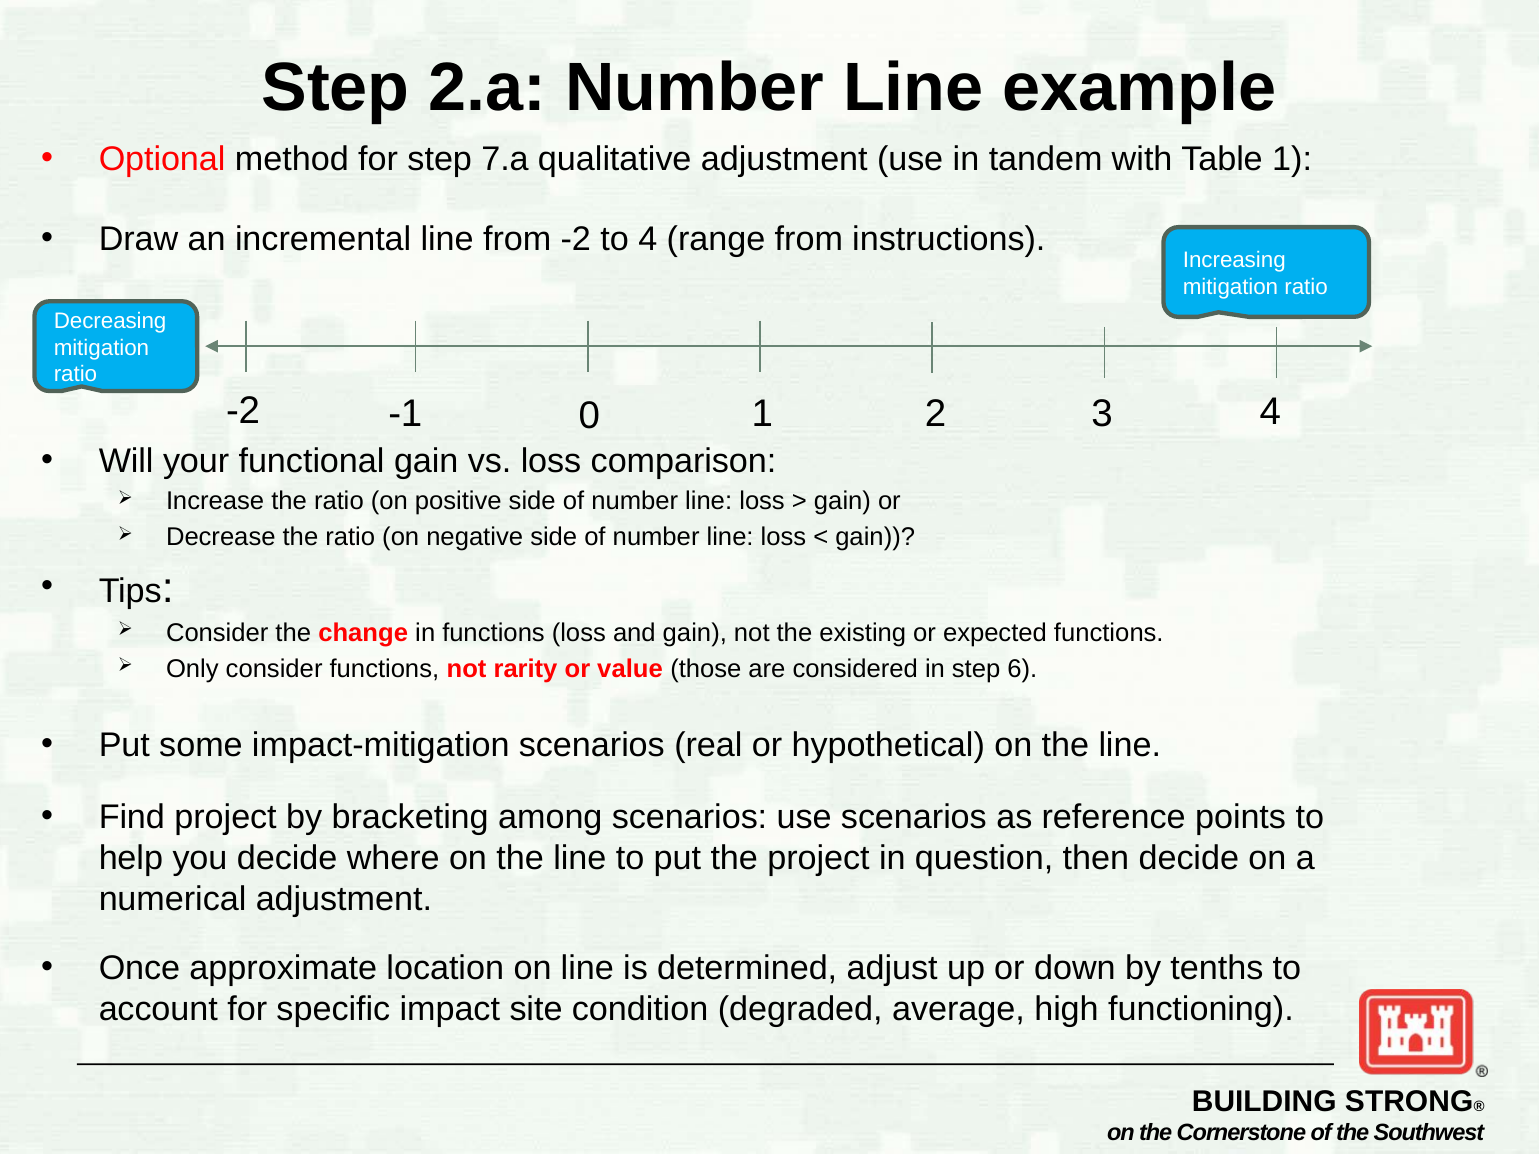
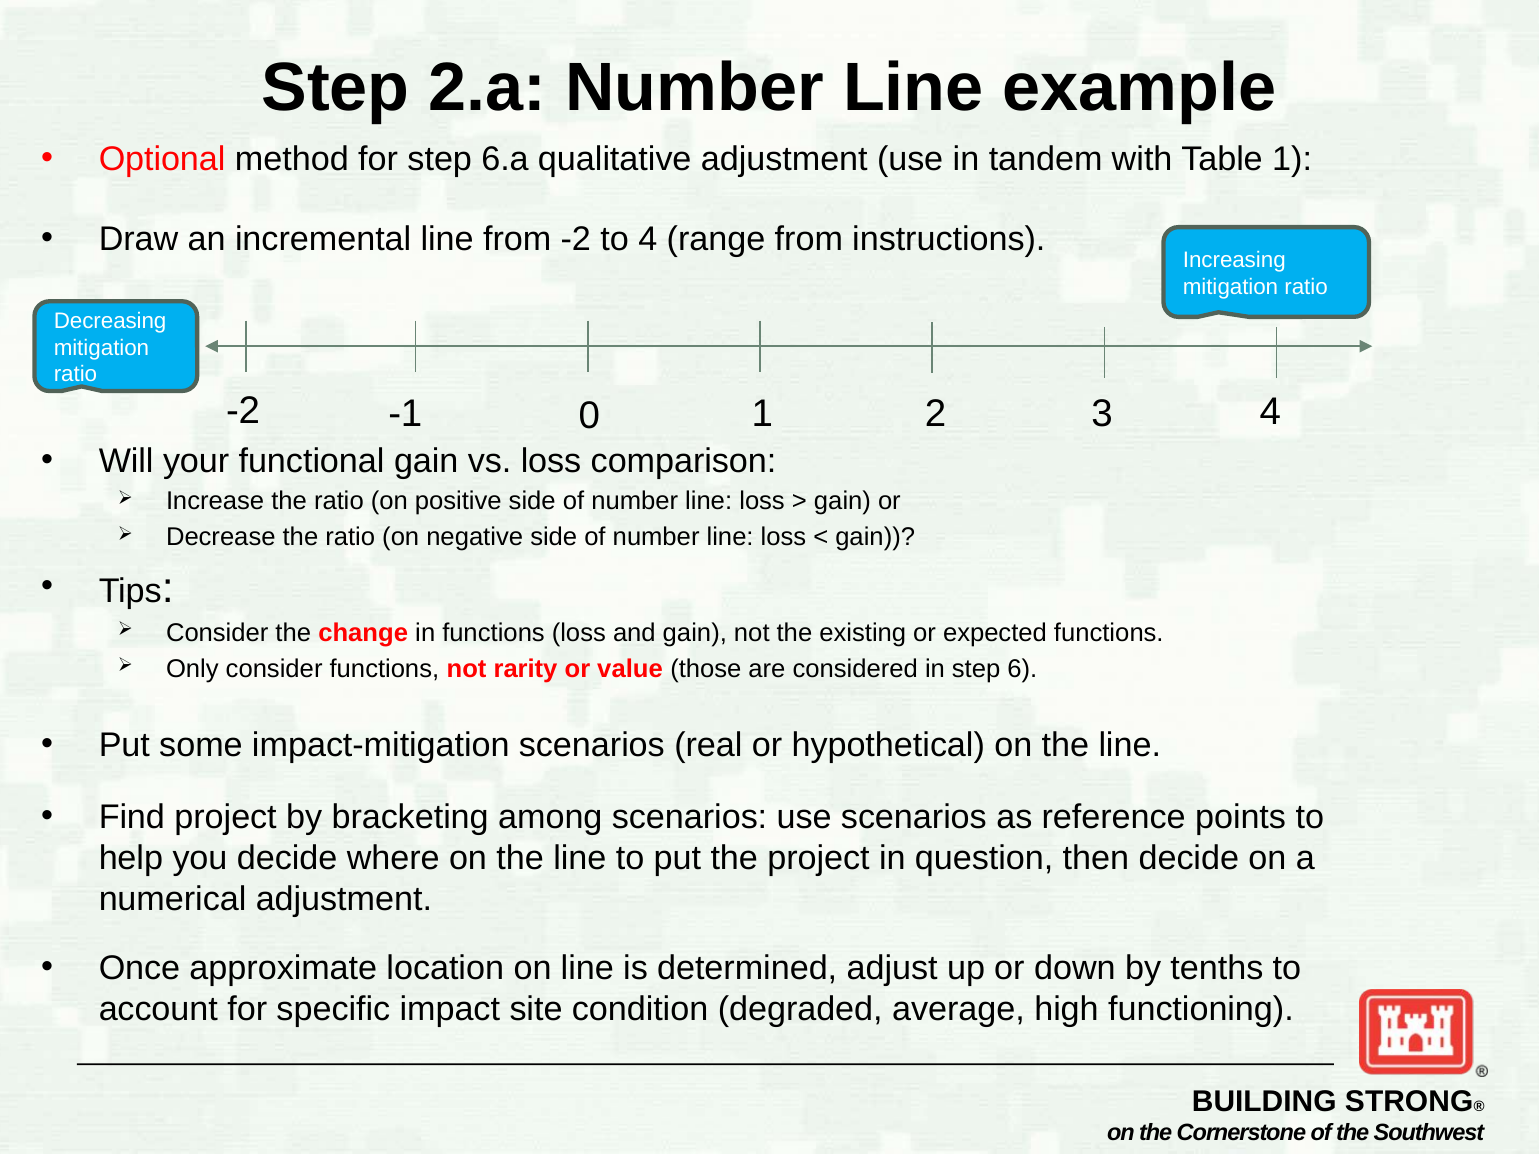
7.a: 7.a -> 6.a (505, 159)
